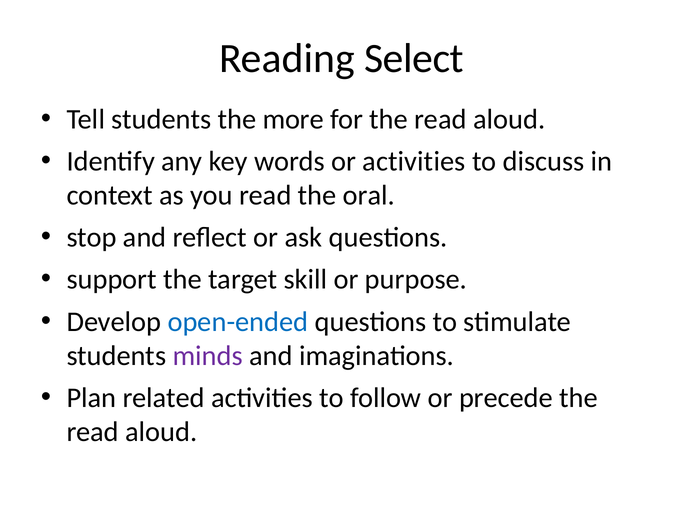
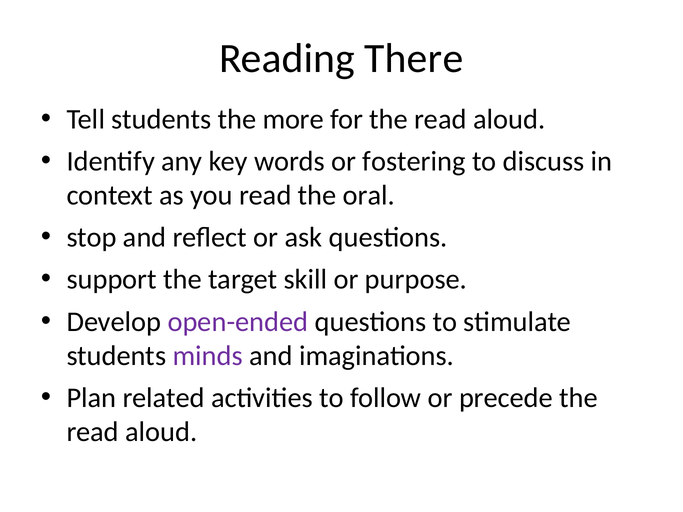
Select: Select -> There (414, 59)
or activities: activities -> fostering (414, 161)
open-ended colour: blue -> purple (238, 322)
